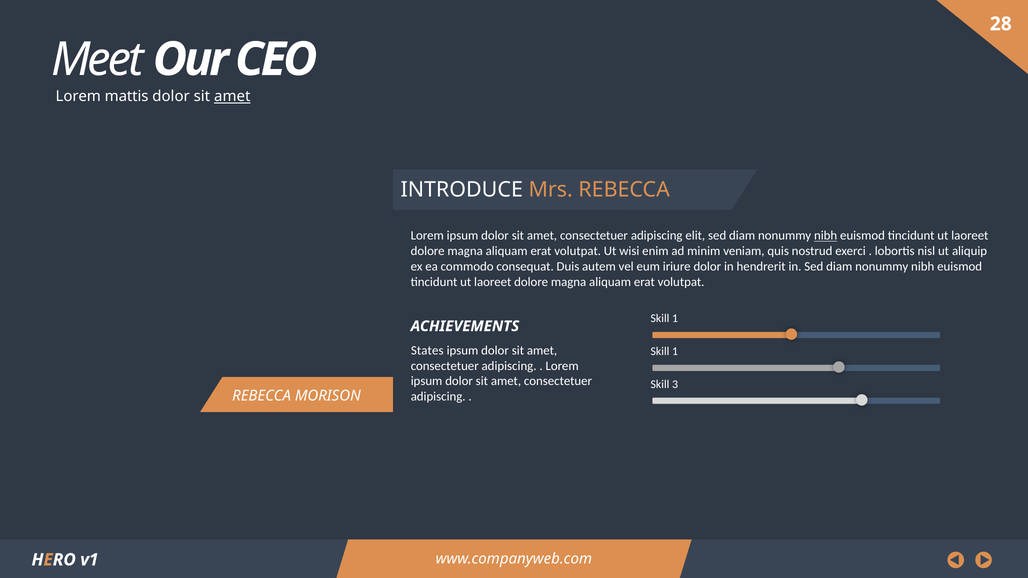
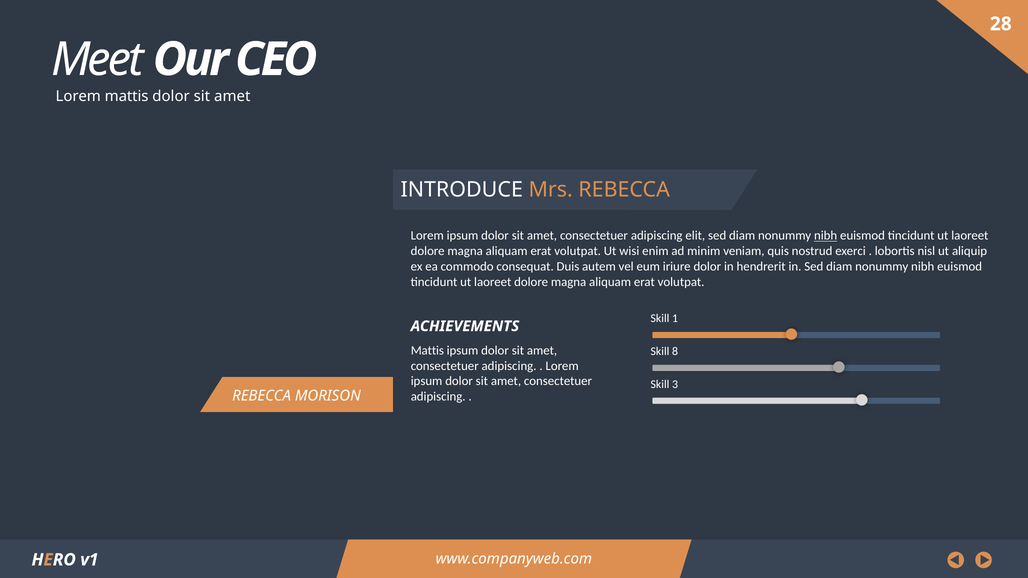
amet underline: present -> none (232, 96)
States: States -> Mattis (427, 351)
1: 1 -> 8 (675, 352)
